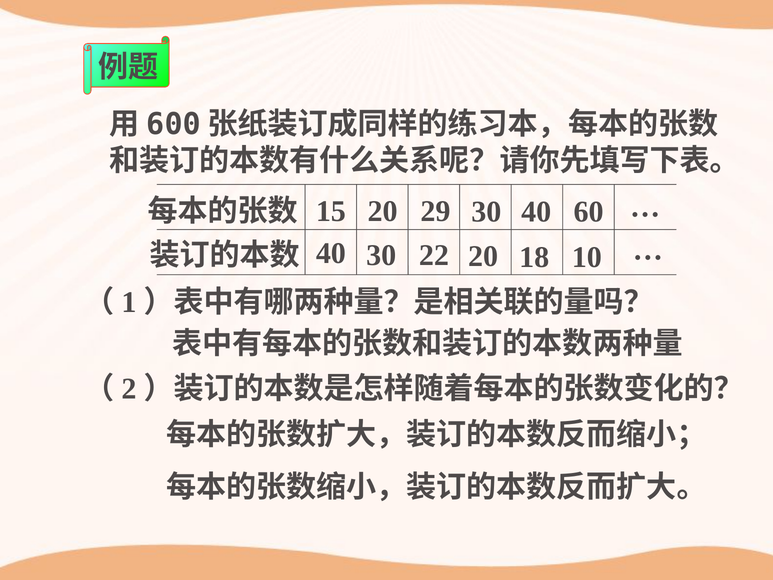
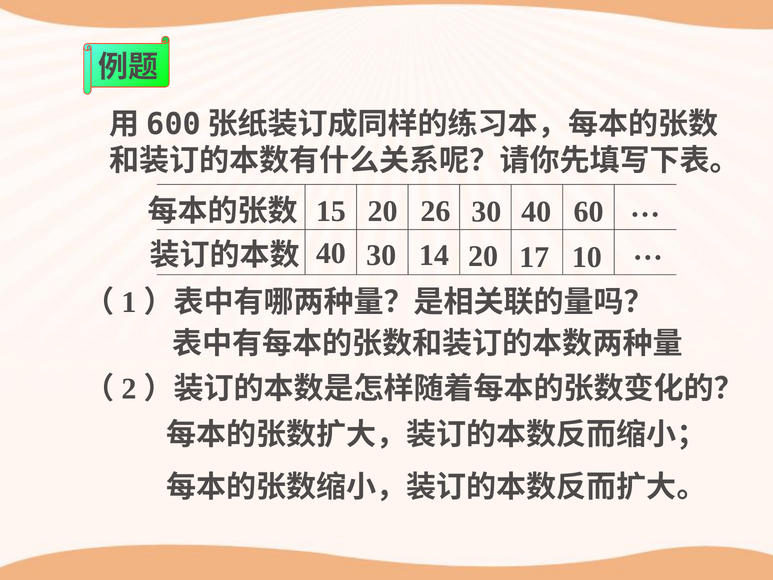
29: 29 -> 26 (435, 211)
22: 22 -> 14 (434, 255)
18: 18 -> 17 (534, 257)
